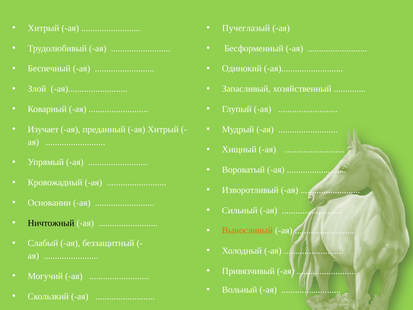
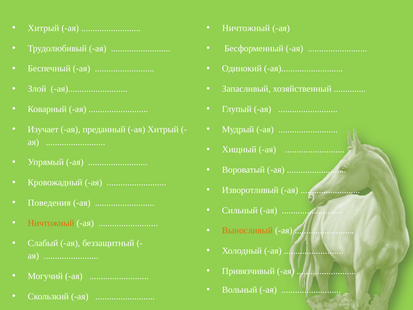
Пучеглазый: Пучеглазый -> Ничтожный (246, 28)
Основании: Основании -> Поведения (49, 203)
Ничтожный colour: black -> orange (51, 223)
